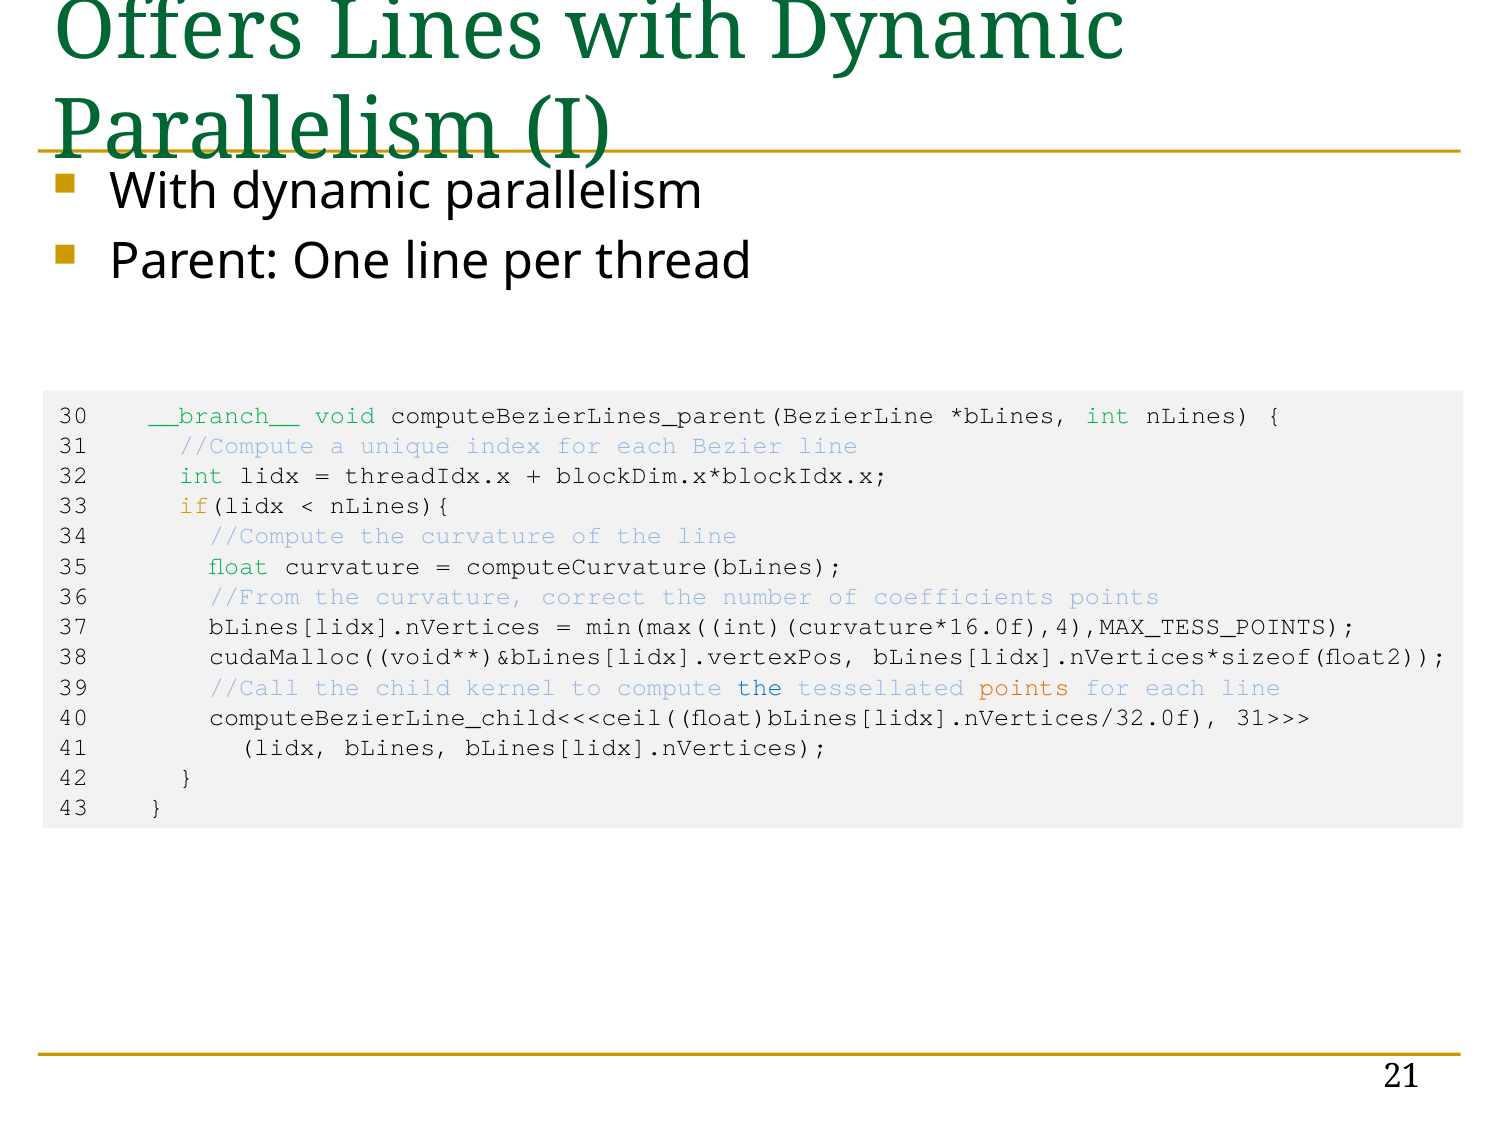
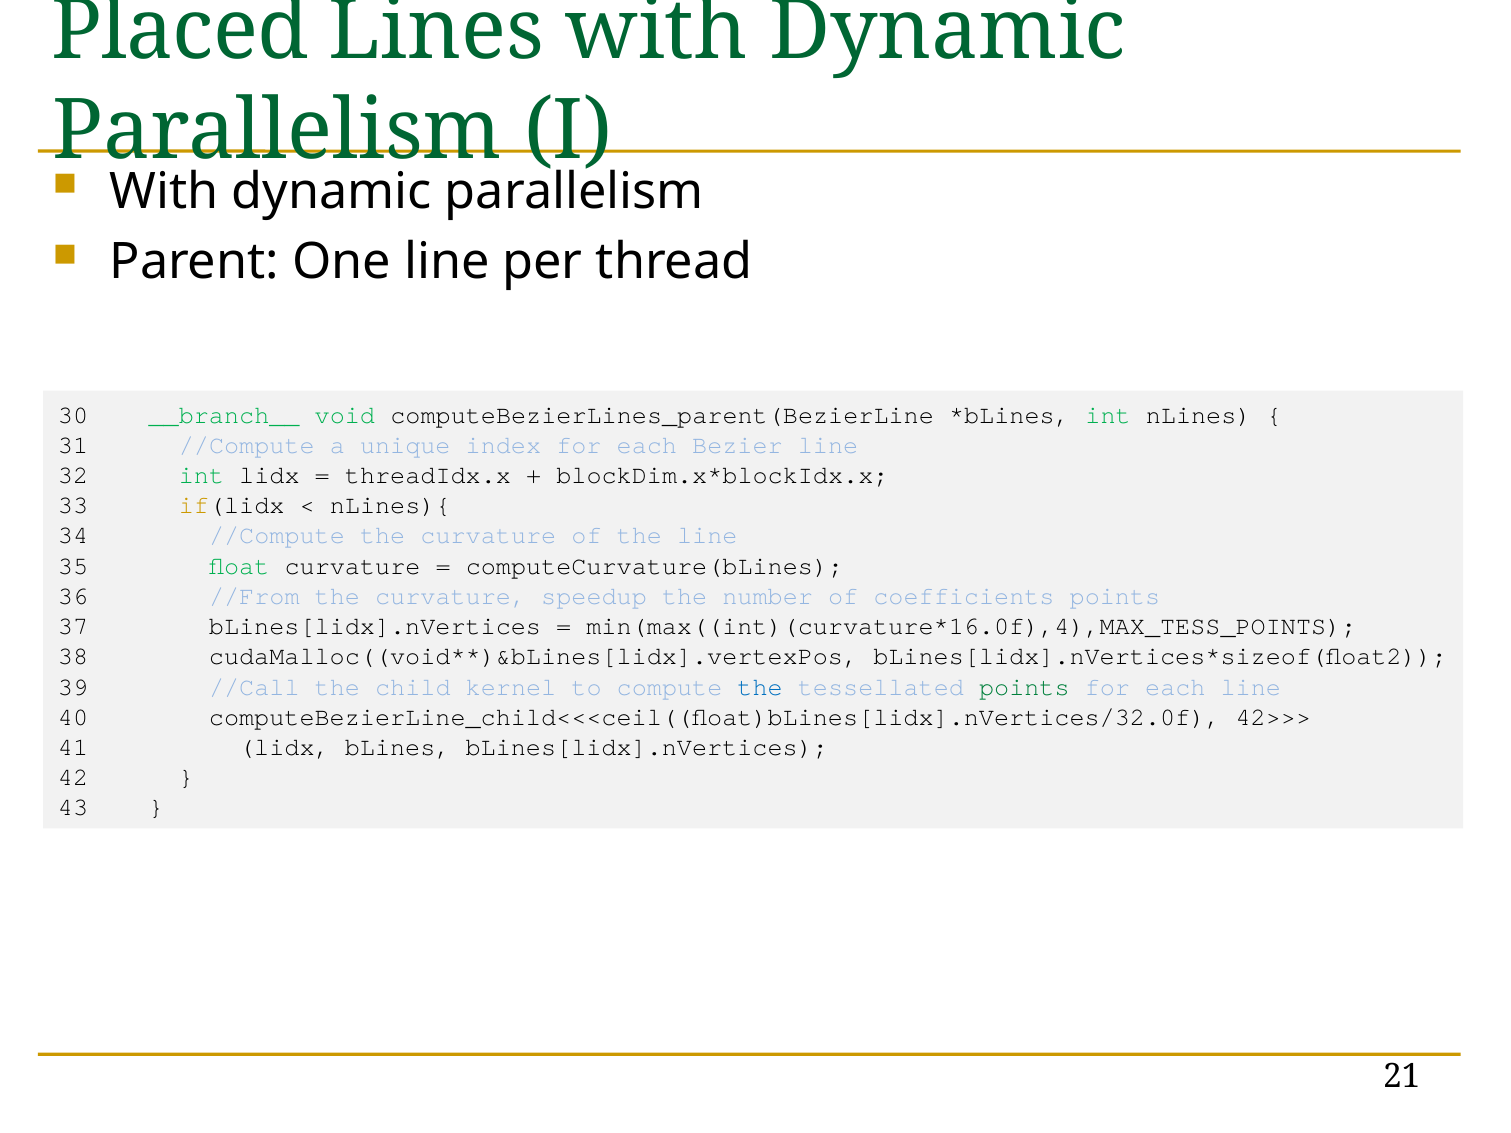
Offers: Offers -> Placed (180, 31)
correct: correct -> speedup (594, 596)
points colour: orange -> green (1024, 687)
31>>>: 31>>> -> 42>>> (1273, 717)
